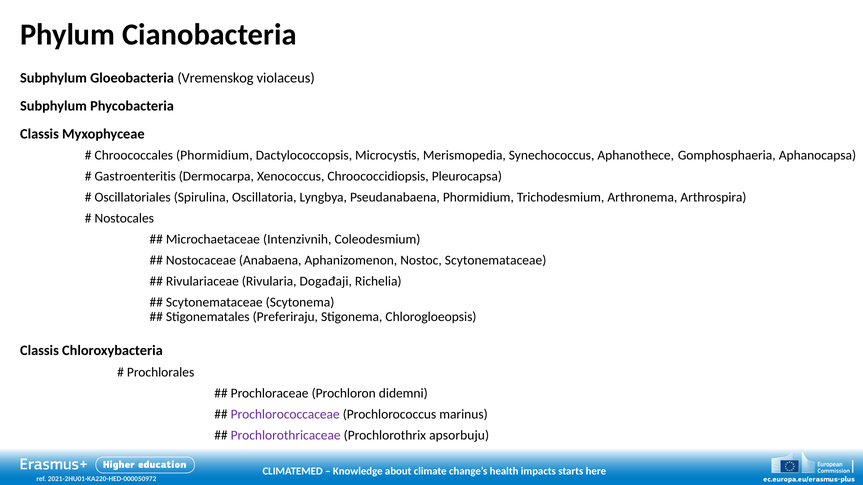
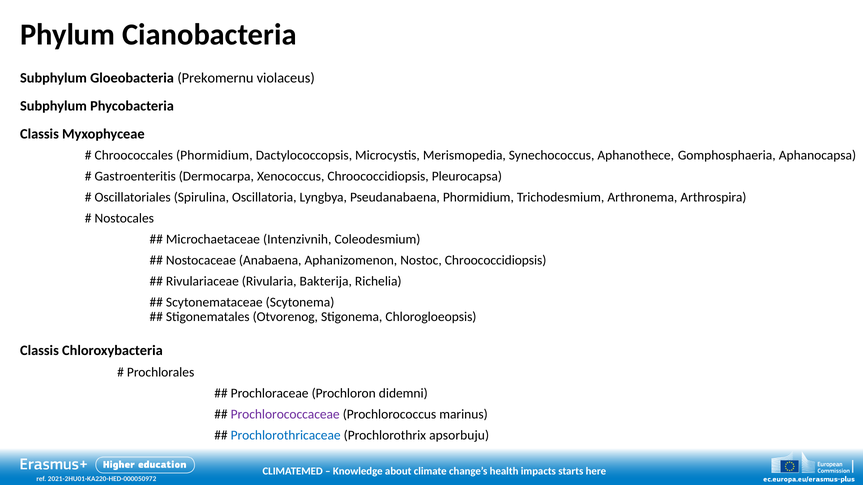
Vremenskog: Vremenskog -> Prekomernu (215, 78)
Nostoc Scytonemataceae: Scytonemataceae -> Chroococcidiopsis (496, 261)
Događaji: Događaji -> Bakterija (326, 282)
Preferiraju: Preferiraju -> Otvorenog (285, 317)
Prochlorothricaceae colour: purple -> blue (286, 436)
